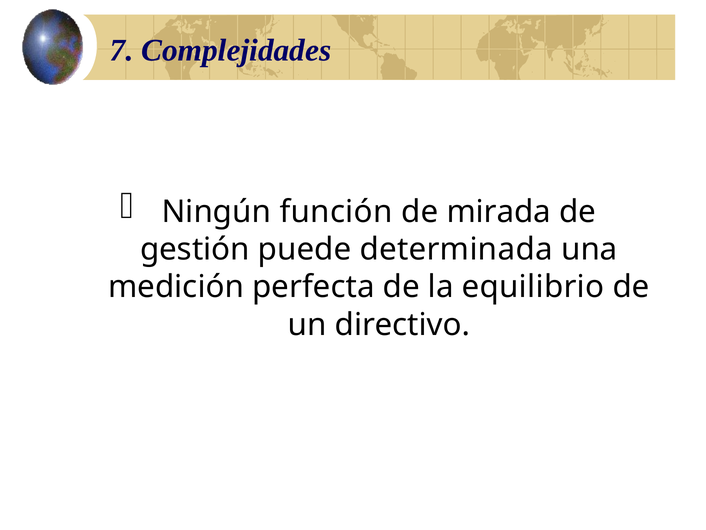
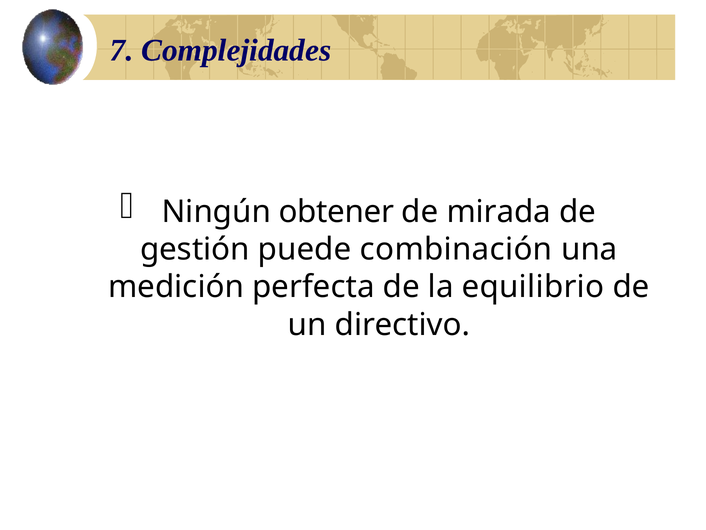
función: función -> obtener (336, 211)
determinada: determinada -> combinación (456, 249)
